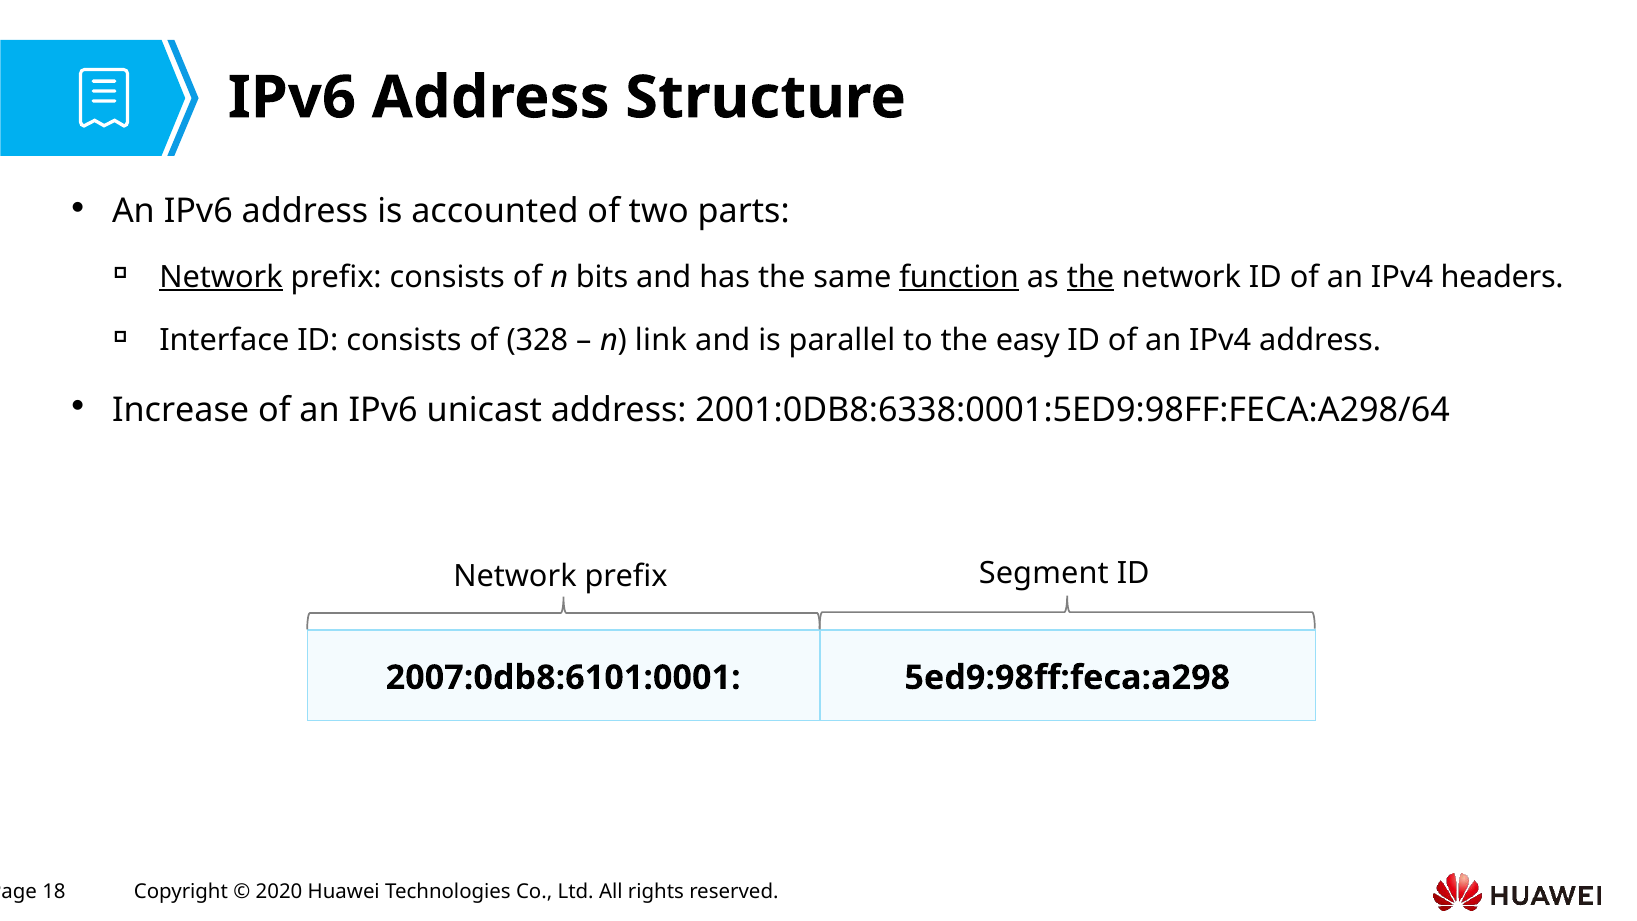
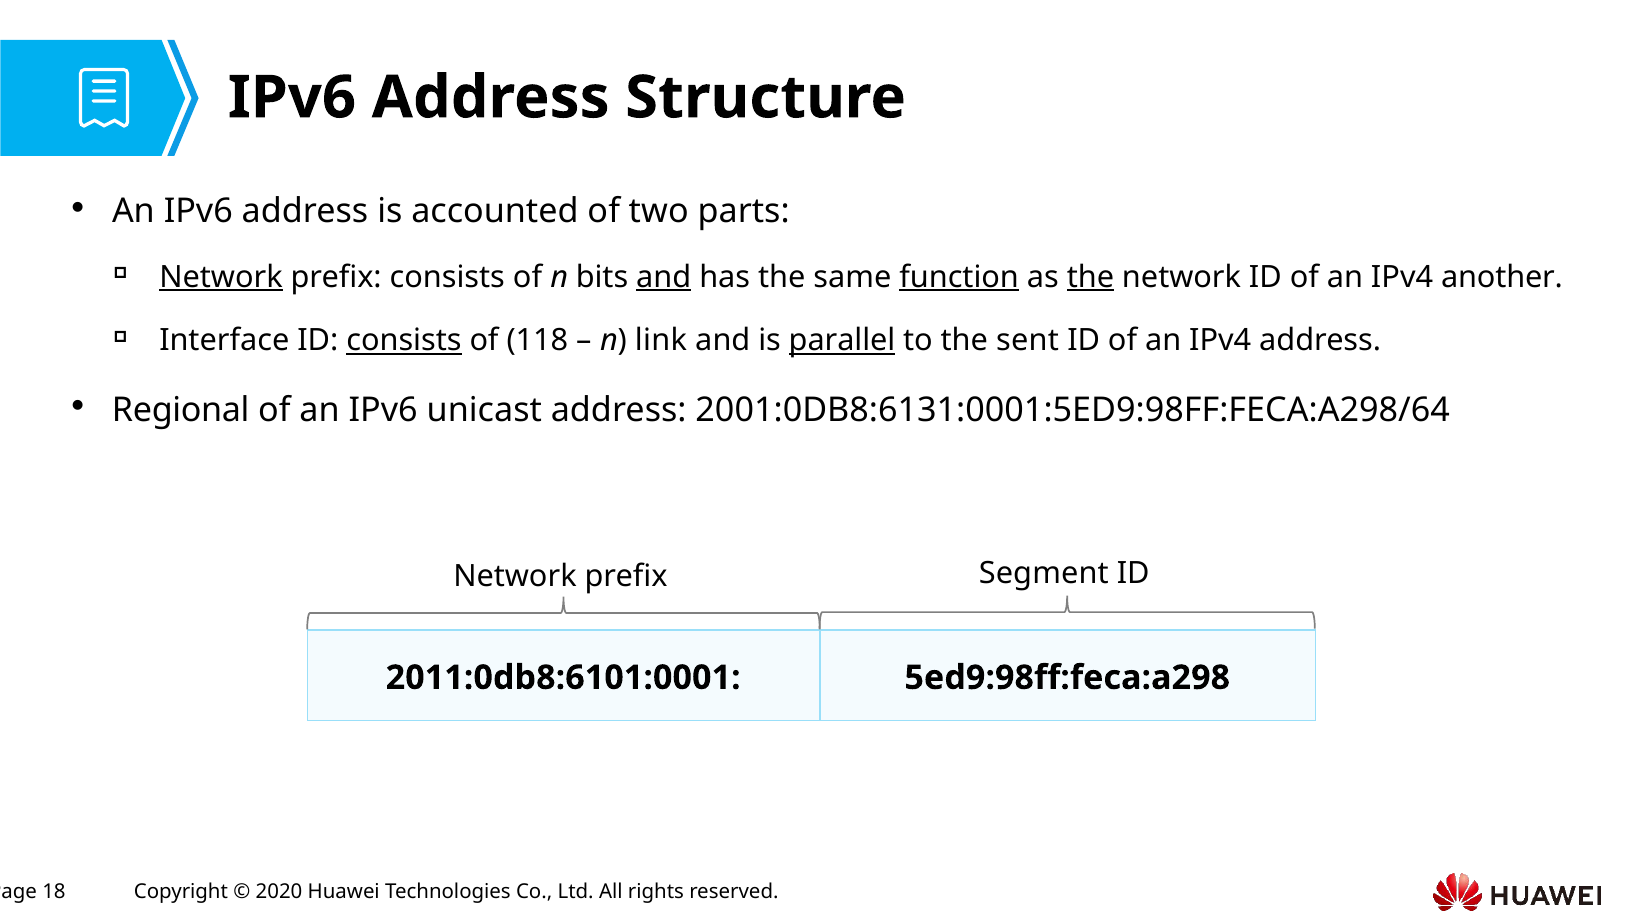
and underline: none -> present (664, 277)
headers: headers -> another (1502, 277)
consists underline: none -> present (404, 341)
328: 328 -> 118 (537, 341)
parallel underline: none -> present (842, 341)
easy: easy -> sent (1028, 341)
Increase: Increase -> Regional (181, 410)
2001:0DB8:6338:0001:5ED9:98FF:FECA:A298/64: 2001:0DB8:6338:0001:5ED9:98FF:FECA:A298/64 -> 2001:0DB8:6131:0001:5ED9:98FF:FECA:A298/64 (1073, 410)
2007:0db8:6101:0001: 2007:0db8:6101:0001 -> 2011:0db8:6101:0001 (563, 678)
